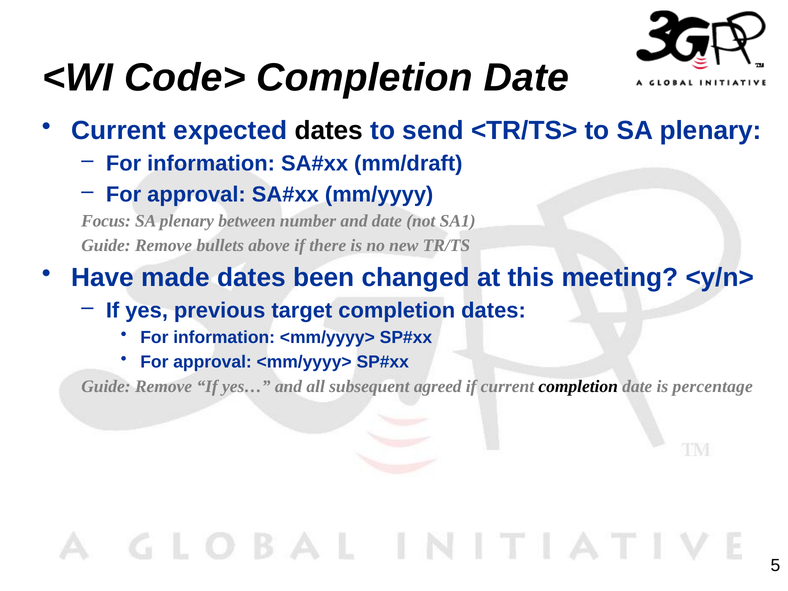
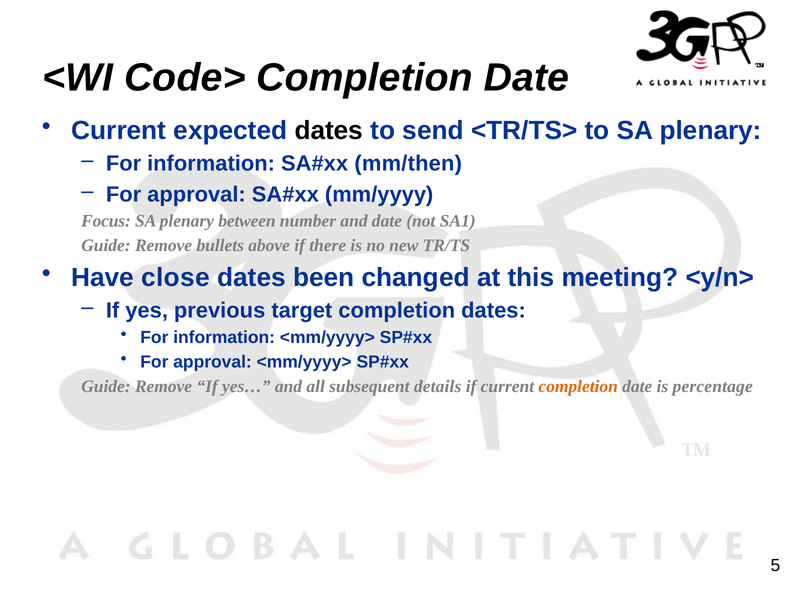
mm/draft: mm/draft -> mm/then (408, 164)
made: made -> close (176, 278)
agreed: agreed -> details (438, 387)
completion colour: black -> orange (578, 387)
